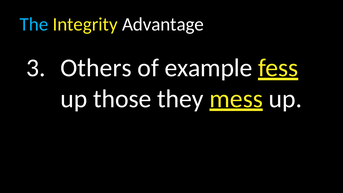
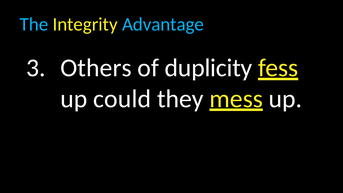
Advantage colour: white -> light blue (163, 24)
example: example -> duplicity (208, 68)
those: those -> could (122, 99)
